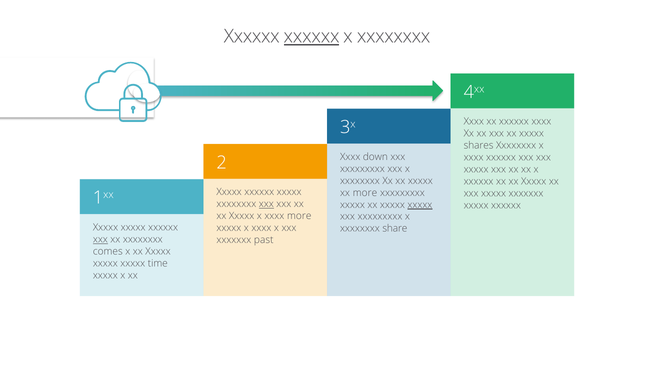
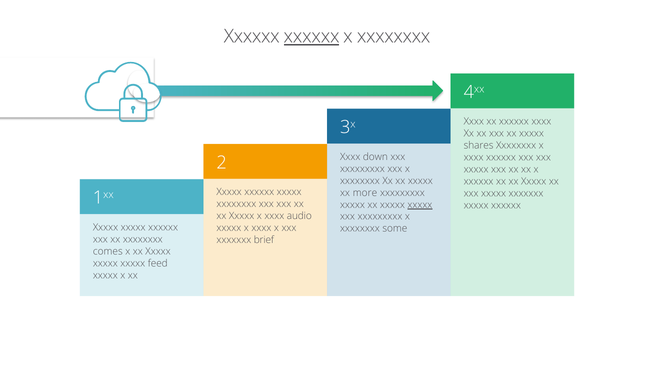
xxx underline: present -> none (266, 204)
xxxx more: more -> audio (299, 216)
share: share -> some (395, 229)
xxx underline: present -> none (100, 239)
past: past -> brief (264, 240)
time: time -> feed (158, 263)
